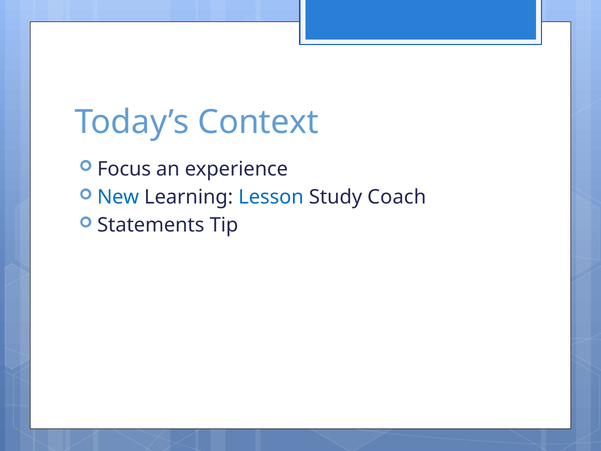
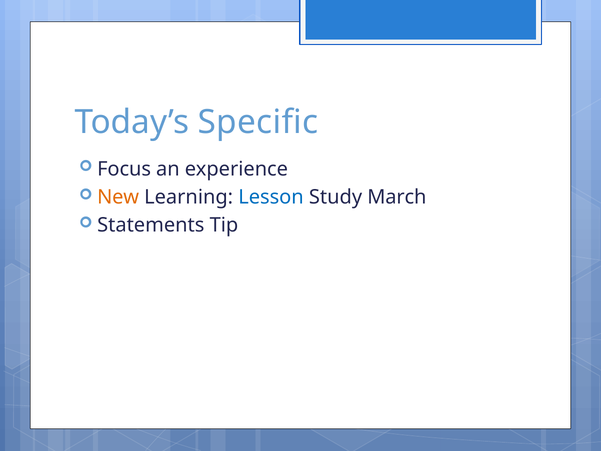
Context: Context -> Specific (258, 122)
New colour: blue -> orange (118, 197)
Coach: Coach -> March (397, 197)
